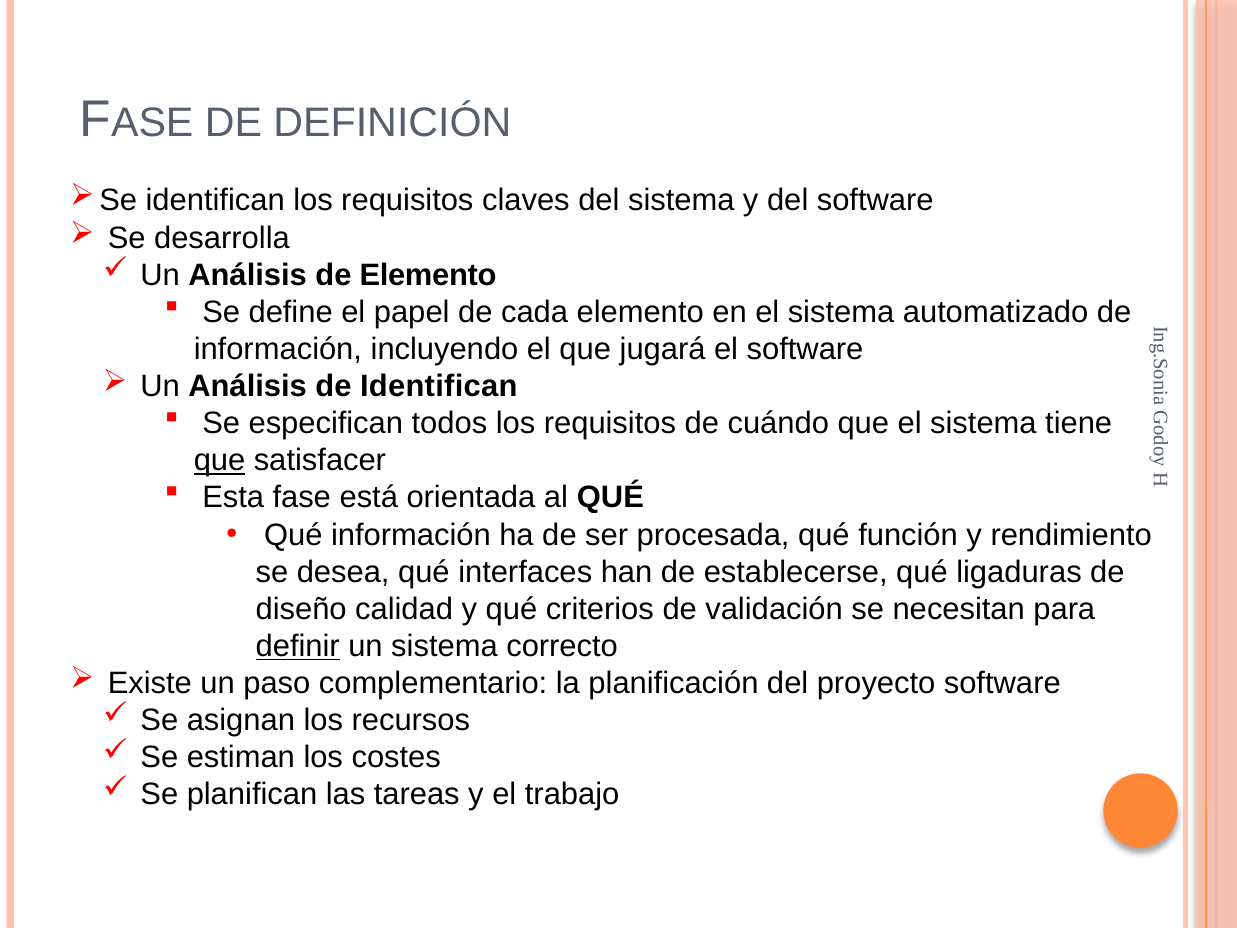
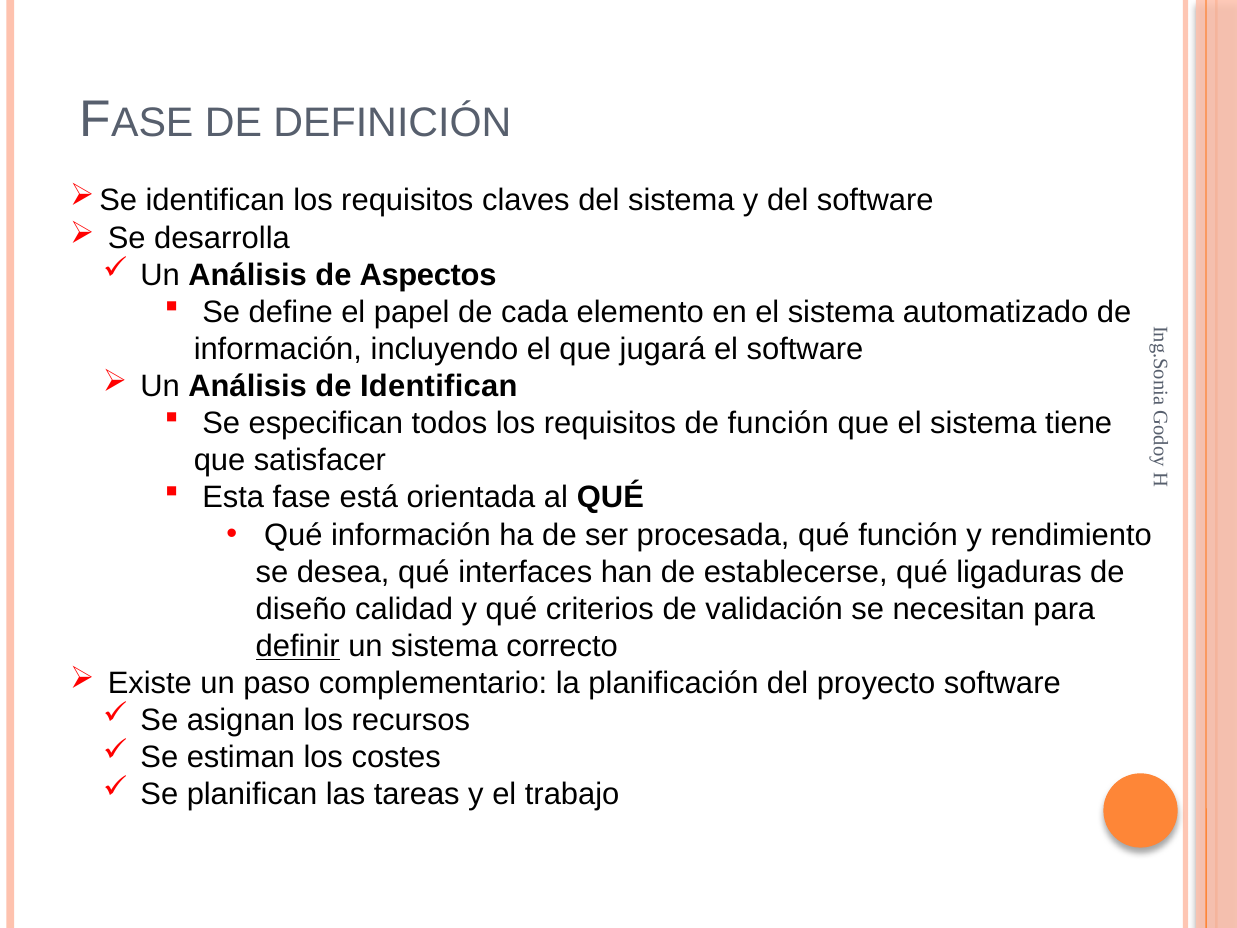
de Elemento: Elemento -> Aspectos (428, 275)
de cuándo: cuándo -> función (778, 423)
que underline: present -> none (220, 460)
